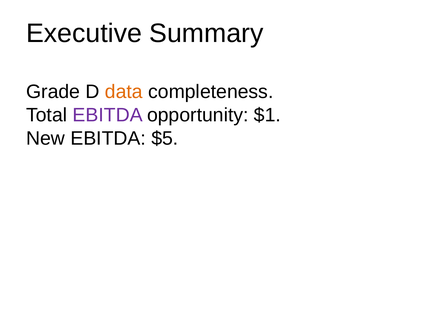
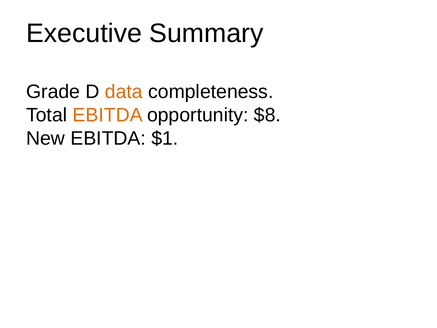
EBITDA colour: purple -> orange (108, 115)
$1: $1 -> $8 (267, 115)
$5: $5 -> $1 (165, 138)
